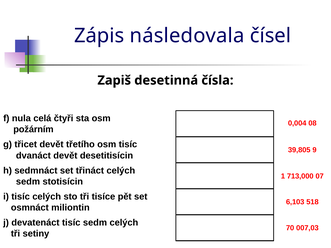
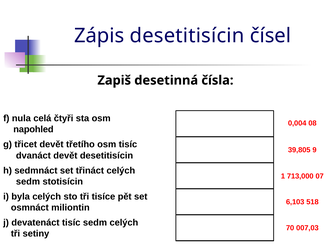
Zápis následovala: následovala -> desetitisícin (187, 36)
požárním: požárním -> napohled (33, 130)
i tisíc: tisíc -> byla (21, 197)
